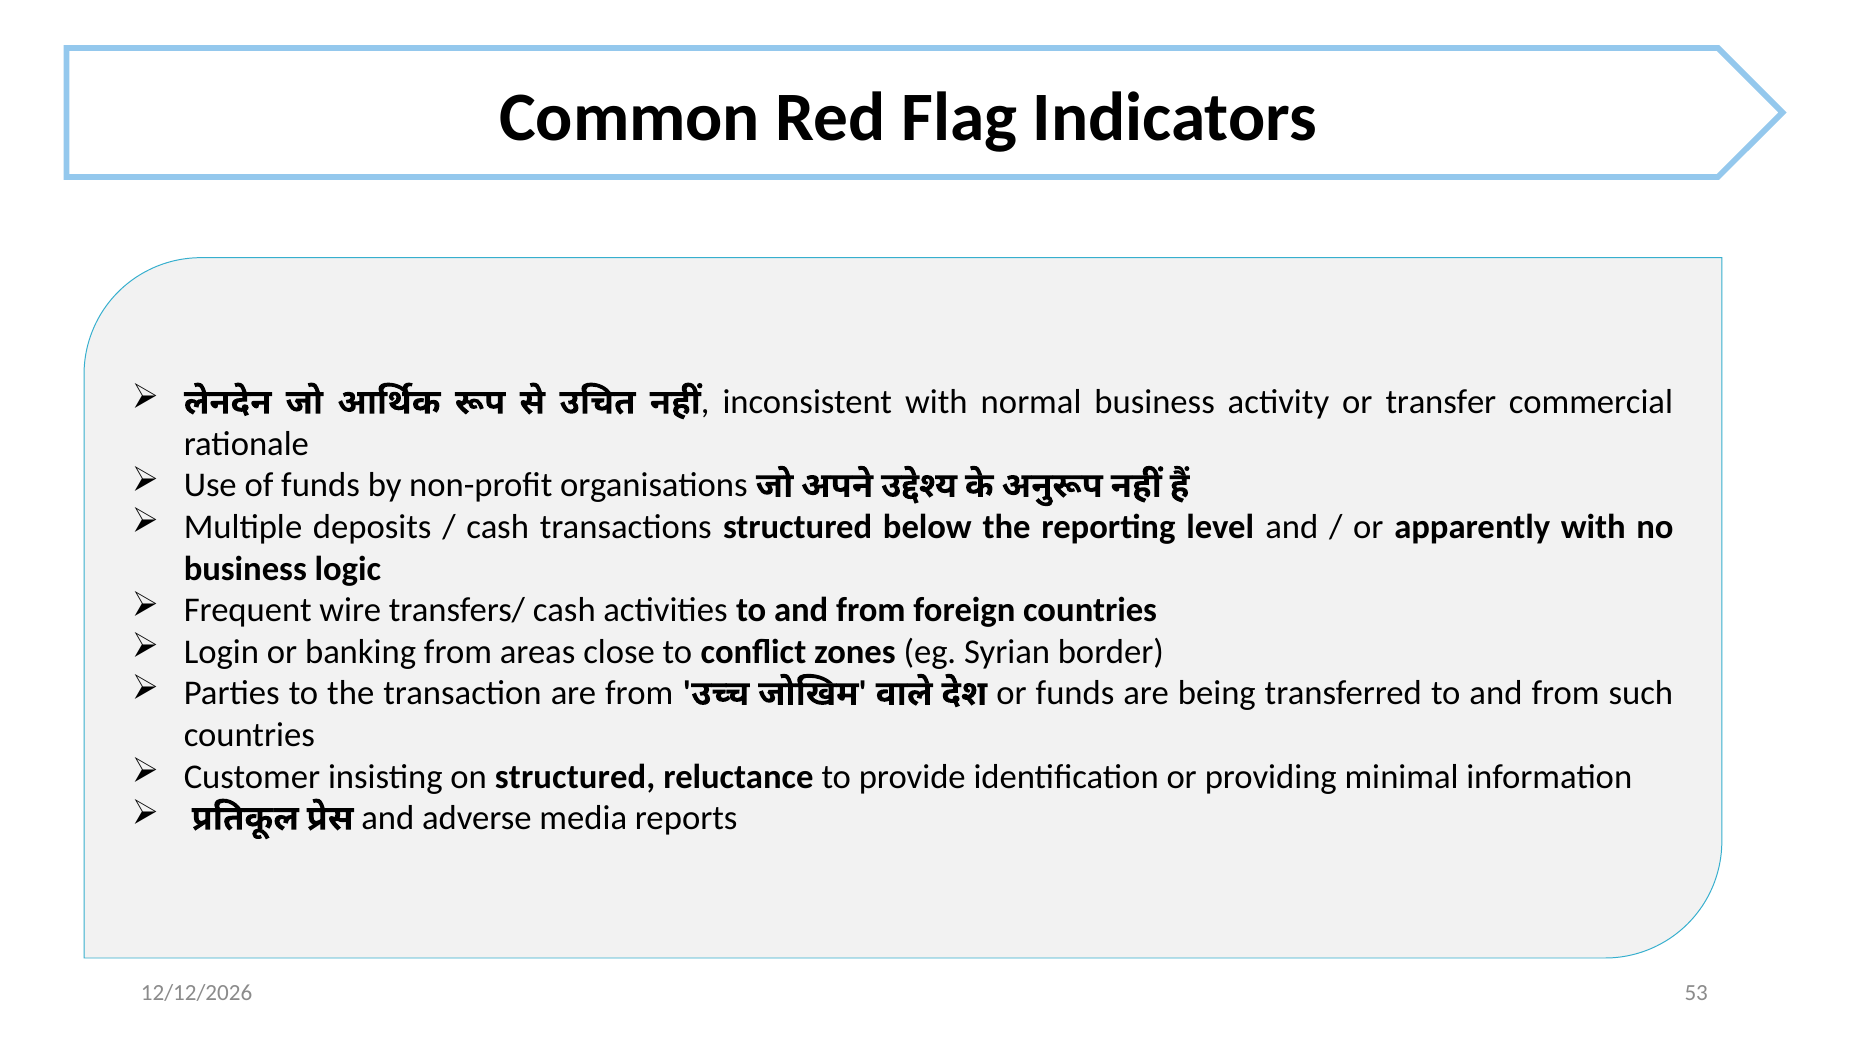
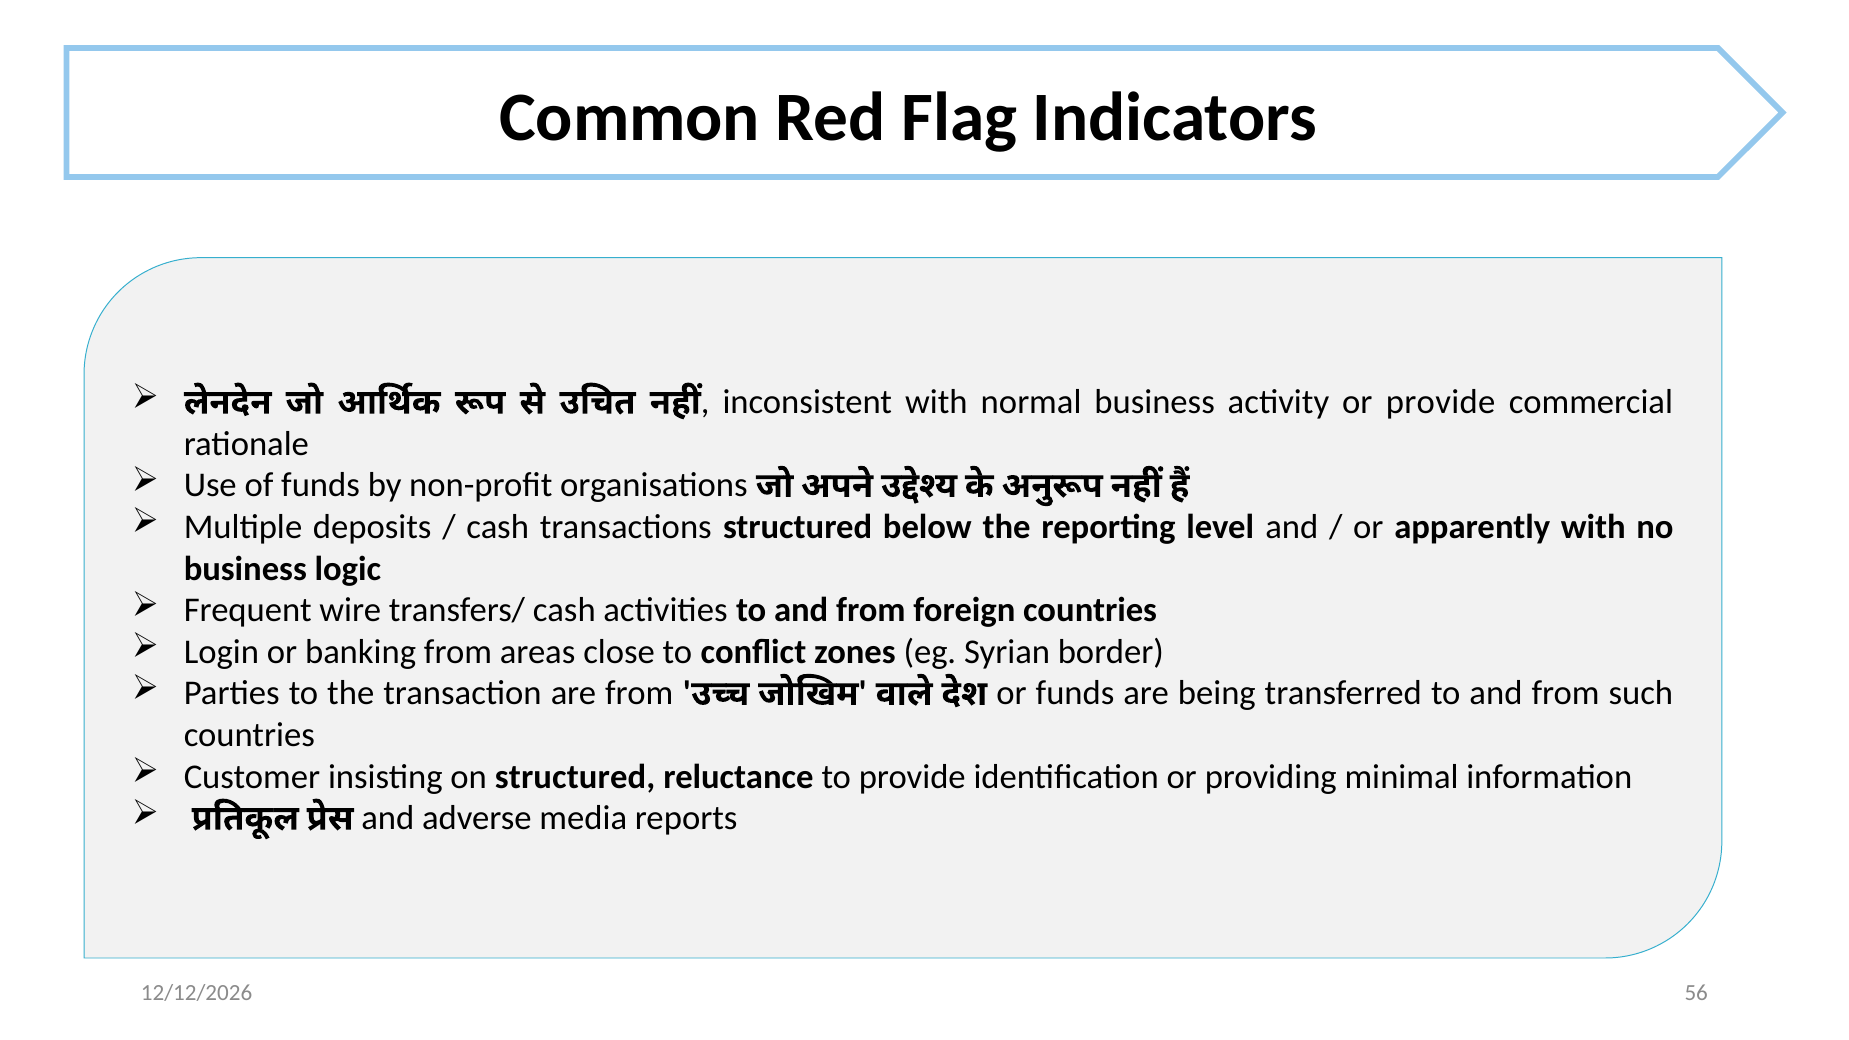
or transfer: transfer -> provide (1441, 402)
53: 53 -> 56 (1696, 993)
